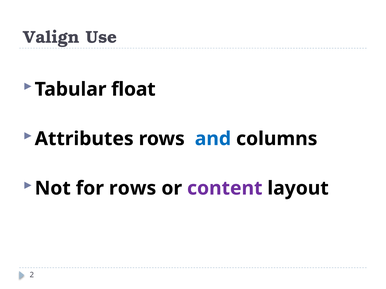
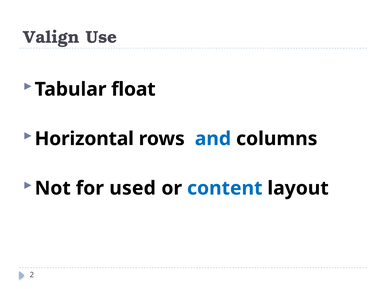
Attributes: Attributes -> Horizontal (84, 139)
for rows: rows -> used (133, 189)
content colour: purple -> blue (225, 189)
